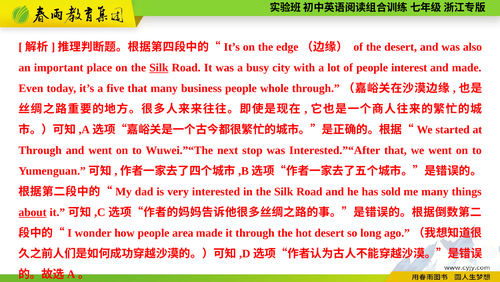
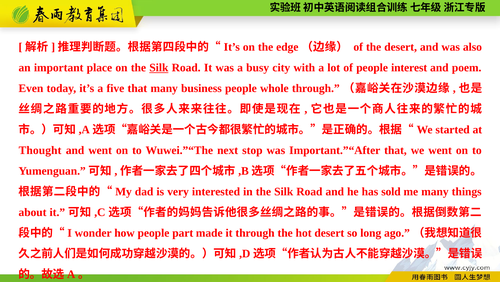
and made: made -> poem (467, 68)
Through: Through -> Thought (40, 150)
Interested.”“After: Interested.”“After -> Important.”“After (335, 150)
about underline: present -> none (33, 212)
area: area -> part (183, 233)
